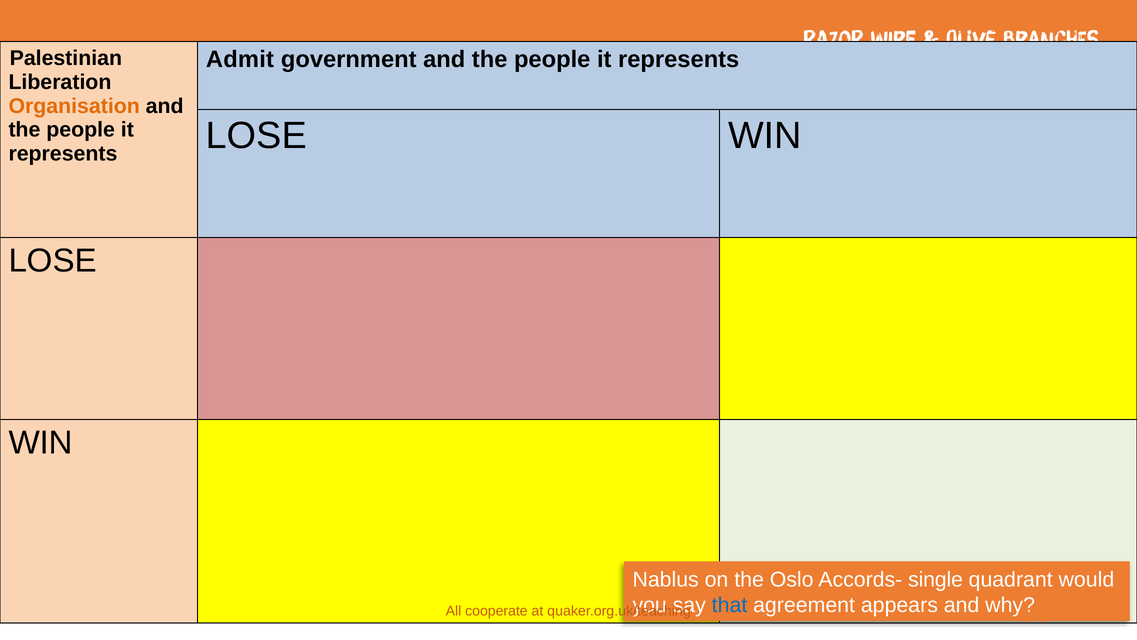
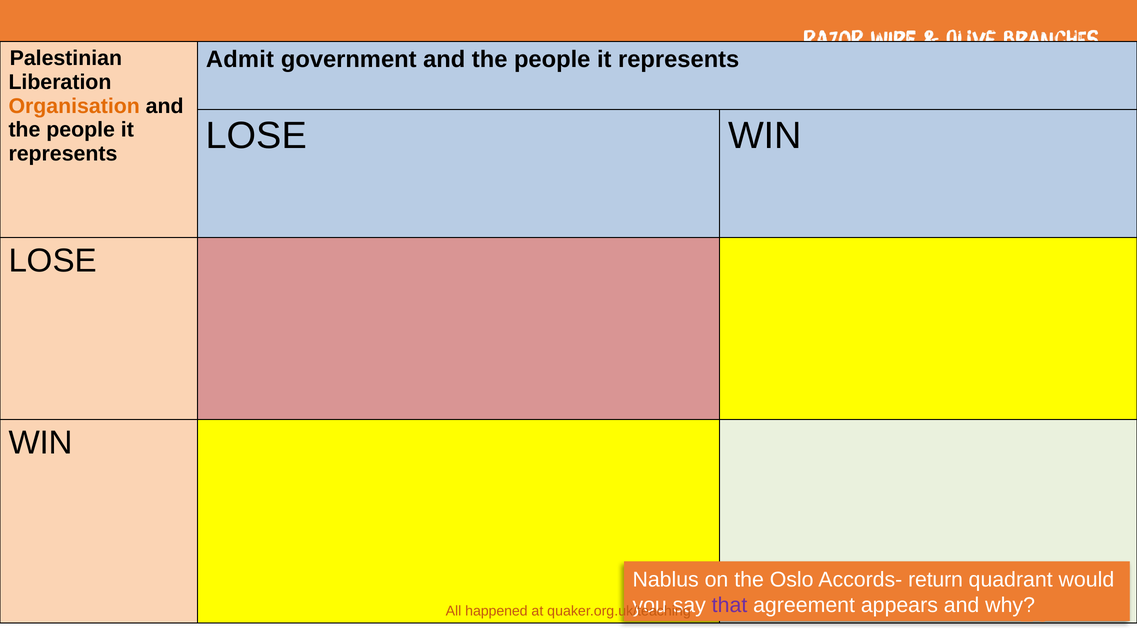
single: single -> return (936, 579)
that colour: blue -> purple (730, 605)
cooperate: cooperate -> happened (496, 611)
